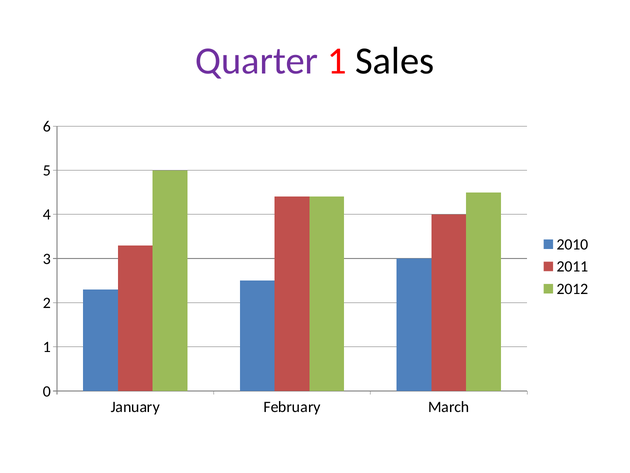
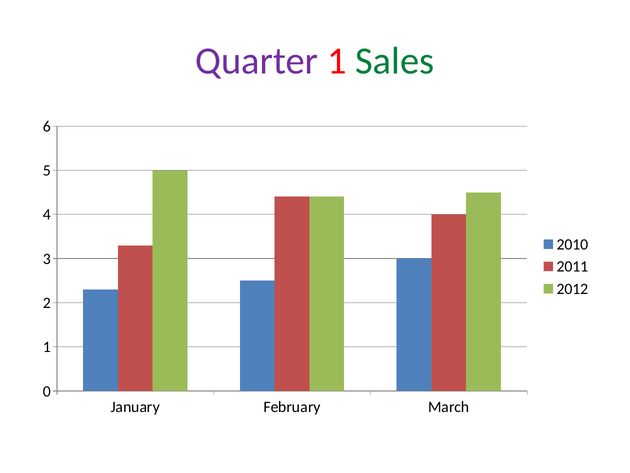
Sales colour: black -> green (395, 61)
